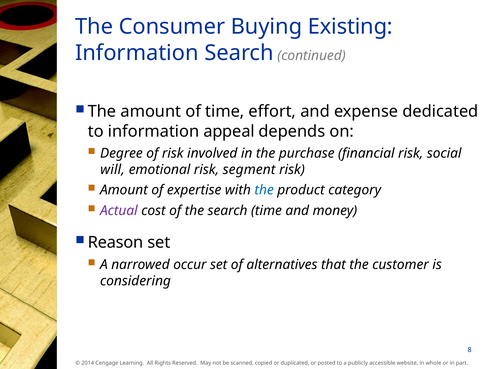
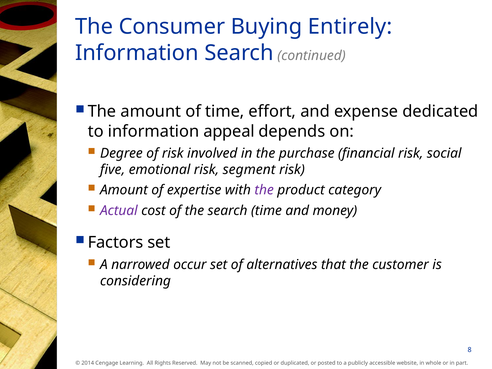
Existing: Existing -> Entirely (350, 27)
will: will -> five (113, 170)
the colour: blue -> purple (264, 190)
Reason: Reason -> Factors (116, 243)
